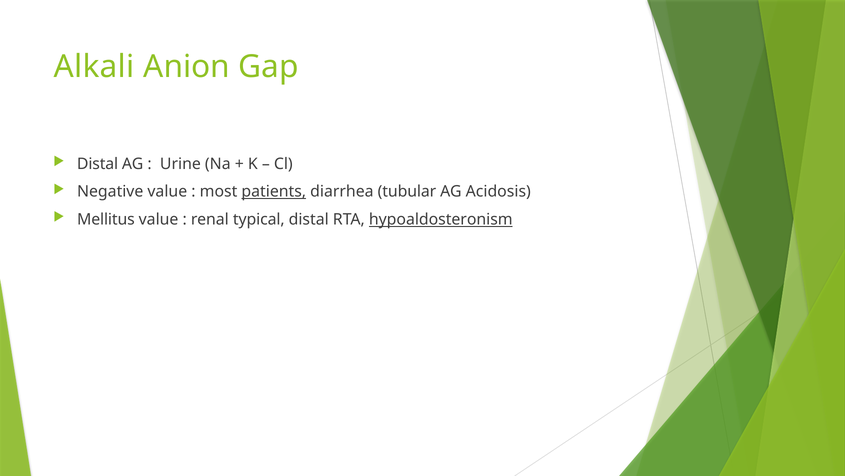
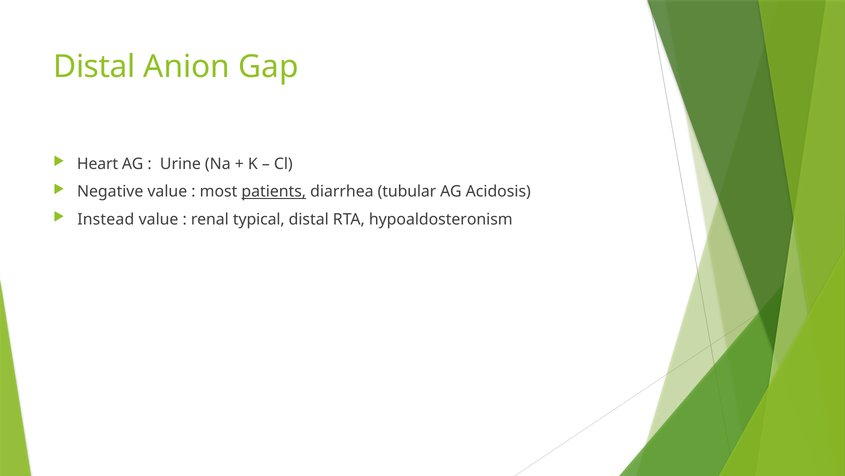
Alkali: Alkali -> Distal (94, 67)
Distal: Distal -> Heart (98, 164)
Mellitus: Mellitus -> Instead (106, 219)
hypoaldosteronism underline: present -> none (441, 219)
